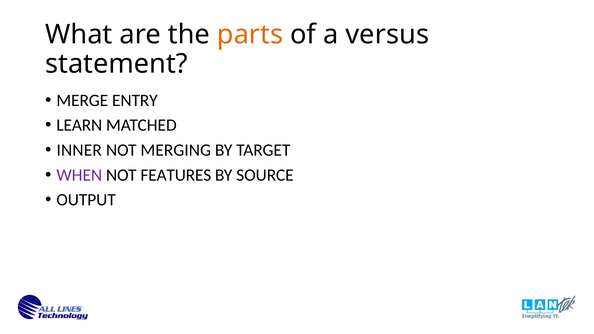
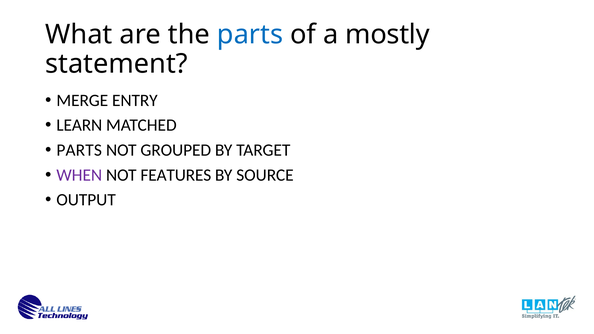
parts colour: orange -> blue (250, 35)
versus: versus -> mostly (387, 35)
INNER: INNER -> PARTS (79, 150)
MERGING: MERGING -> GROUPED (176, 150)
